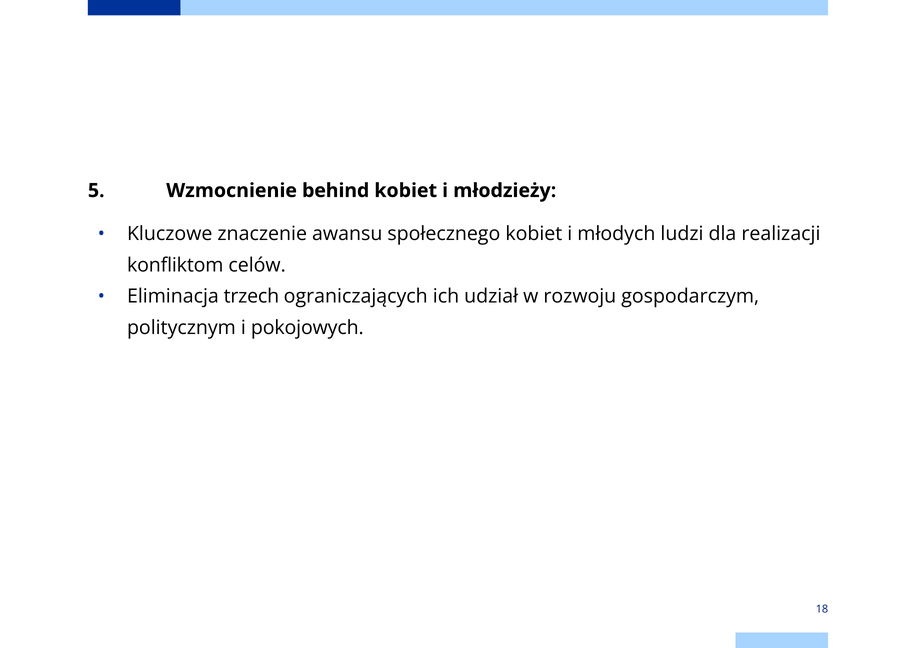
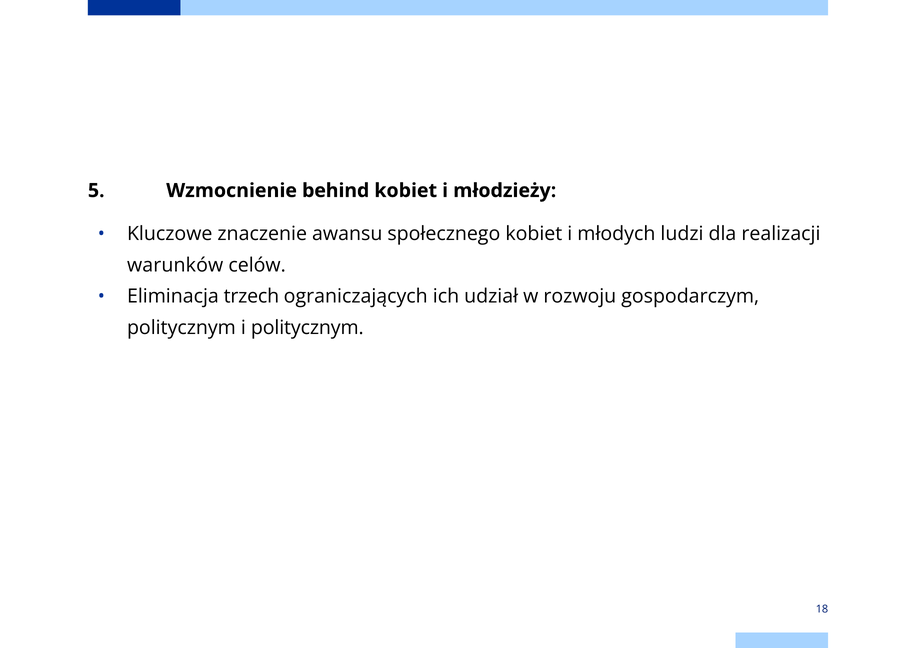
konfliktom: konfliktom -> warunków (175, 265)
i pokojowych: pokojowych -> politycznym (307, 327)
